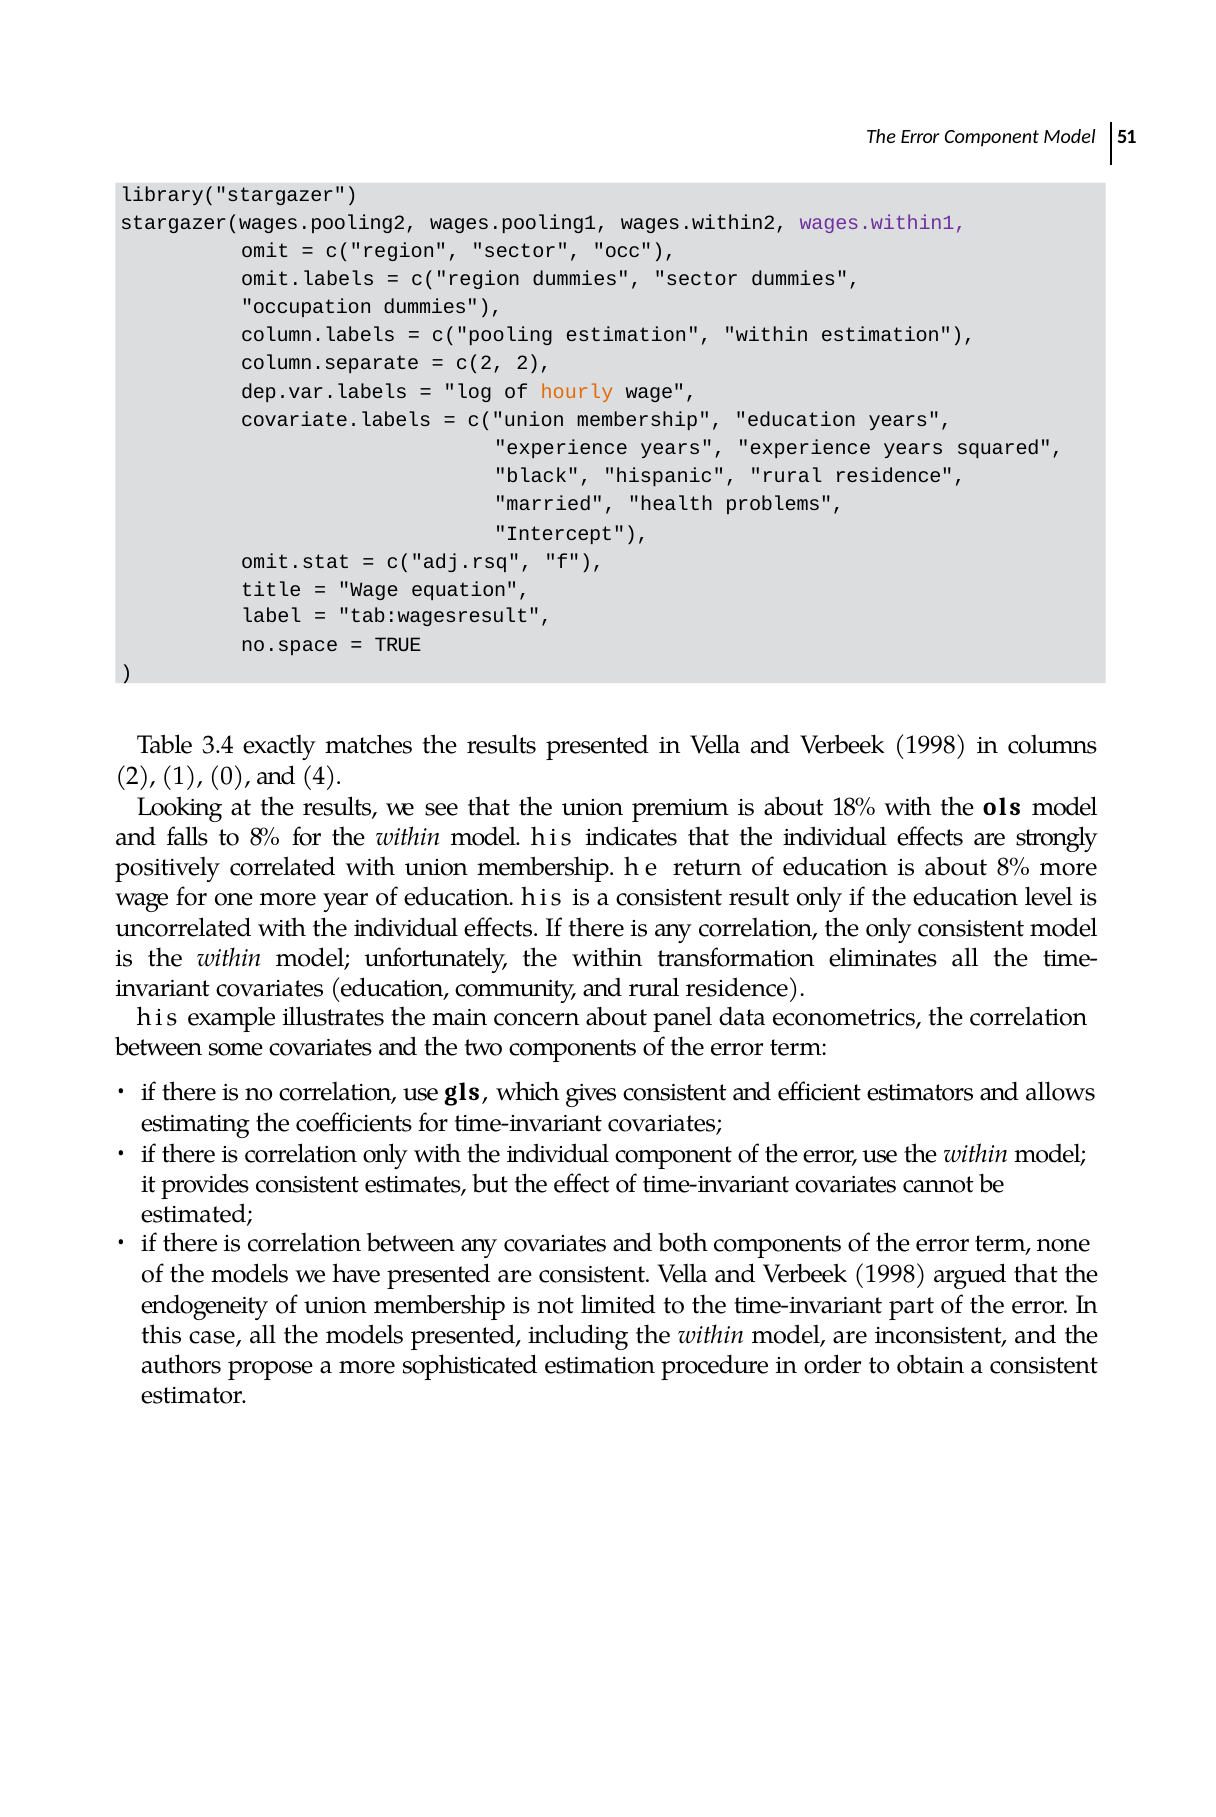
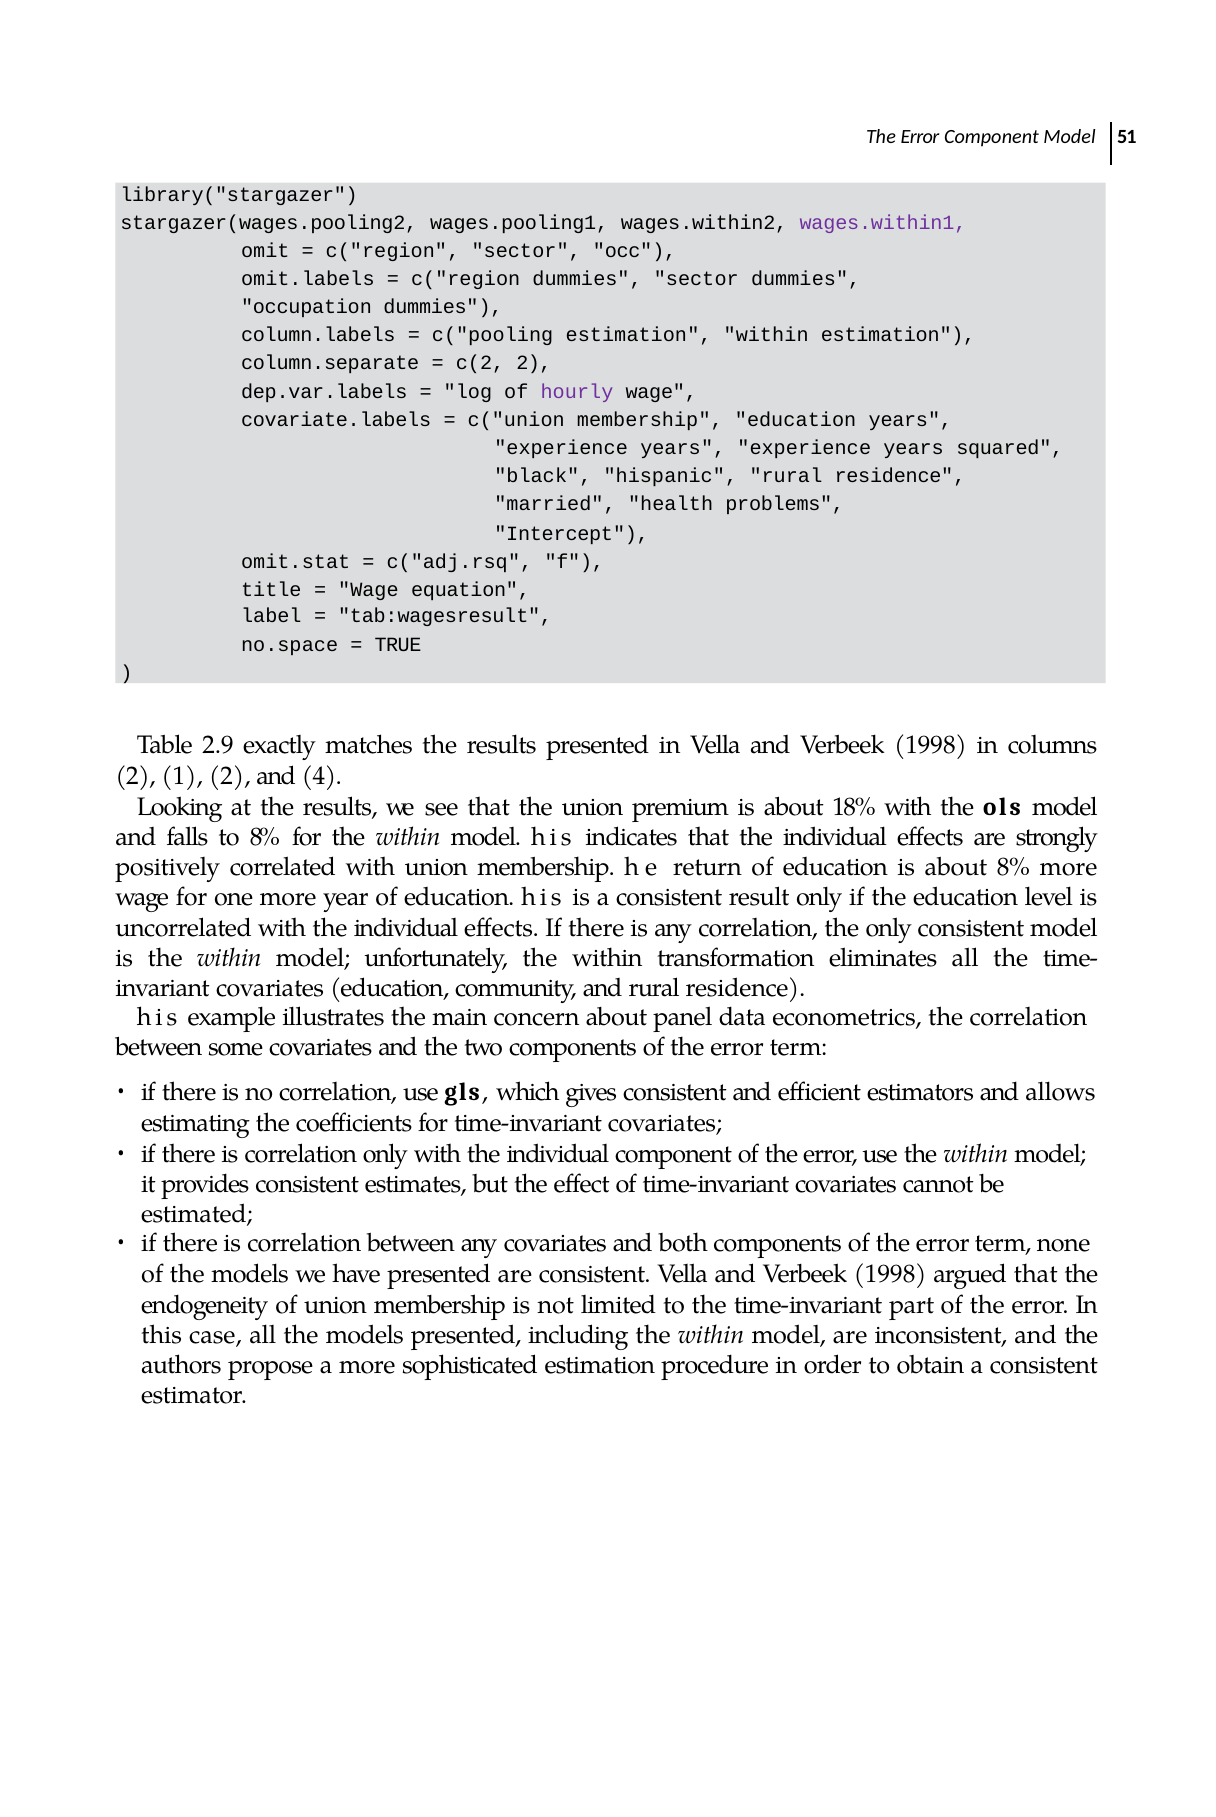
hourly colour: orange -> purple (577, 391)
3.4: 3.4 -> 2.9 (218, 745)
1 0: 0 -> 2 (230, 776)
